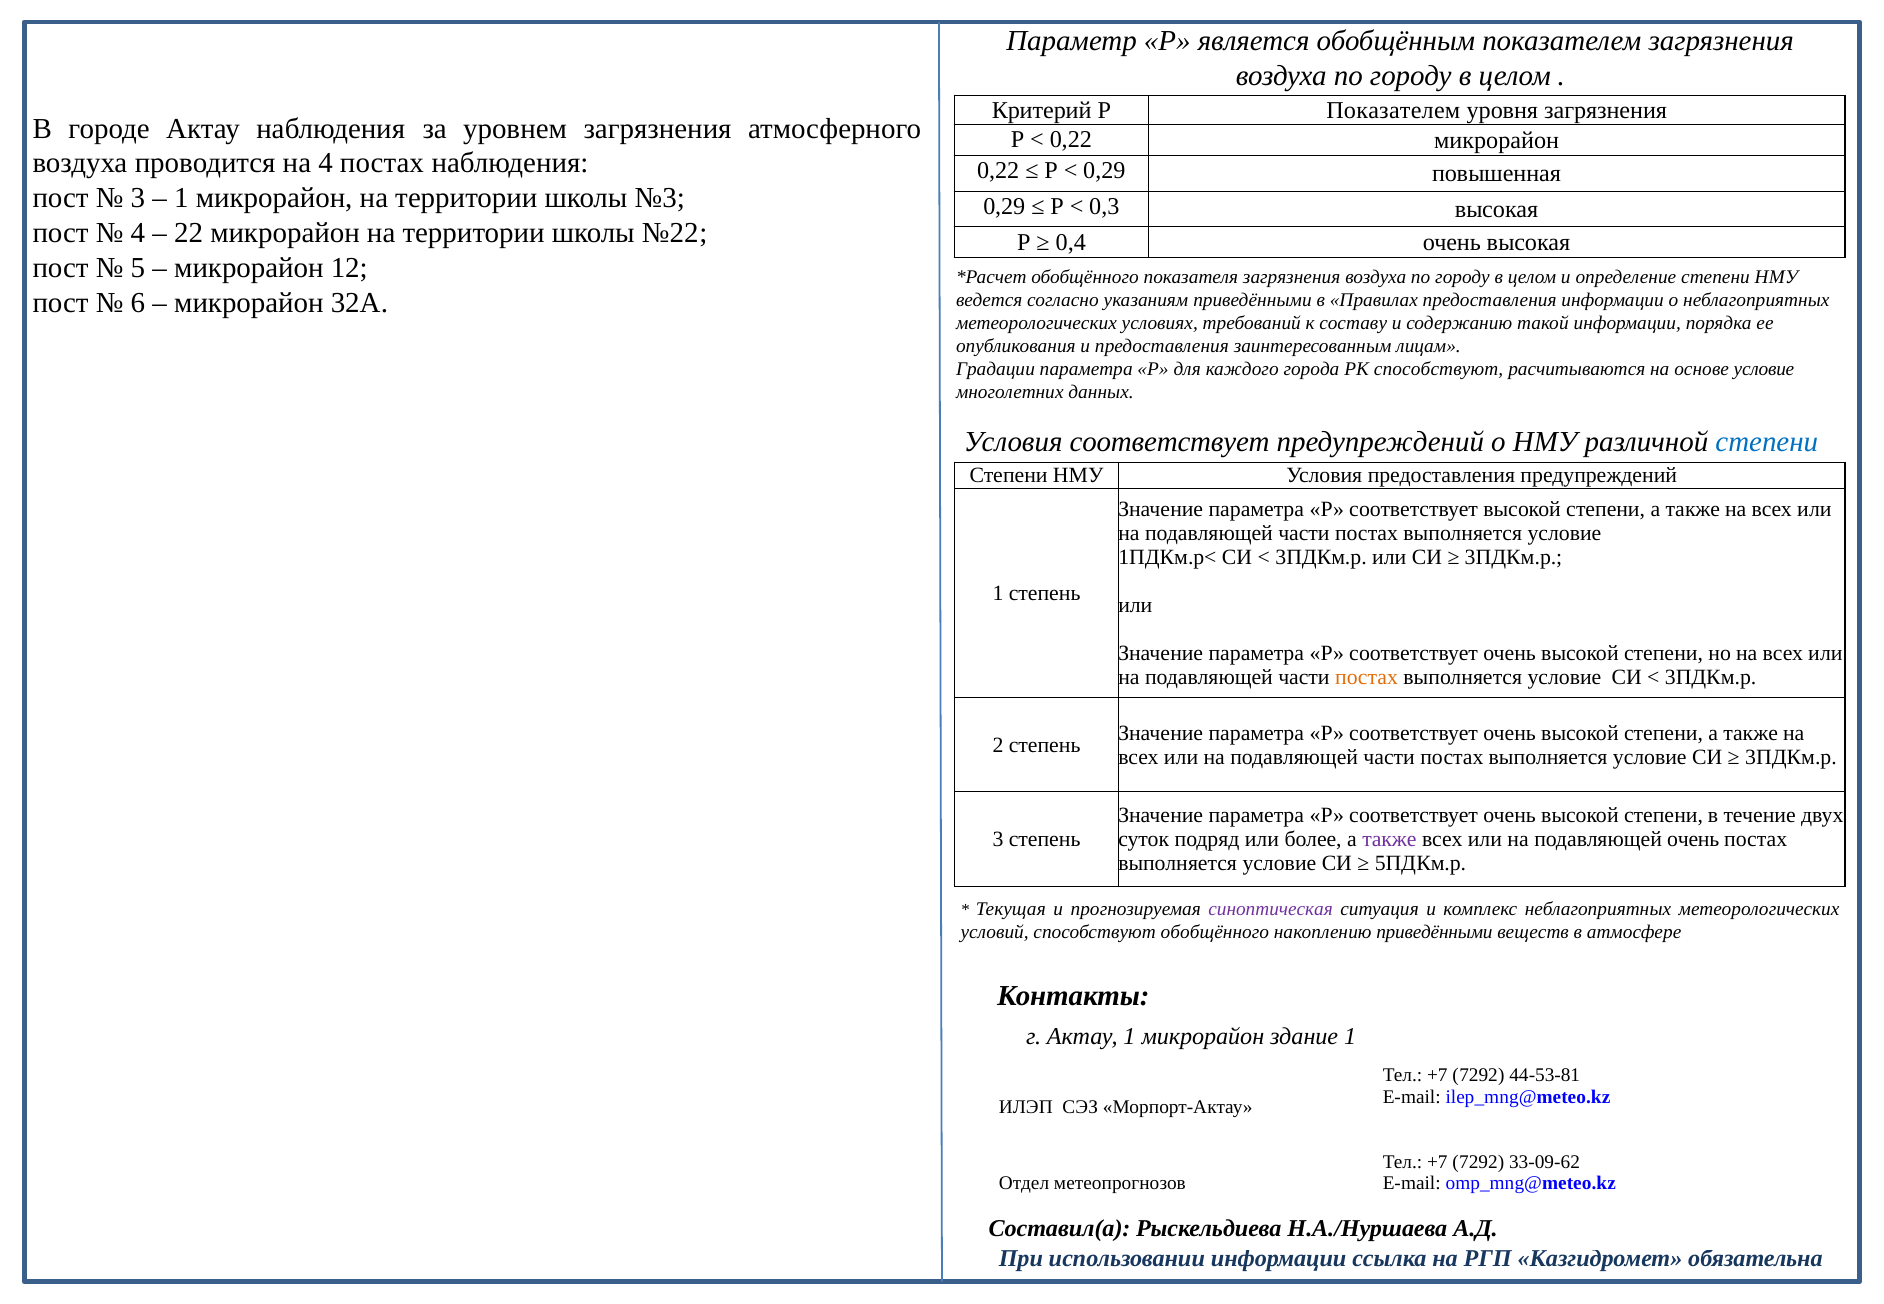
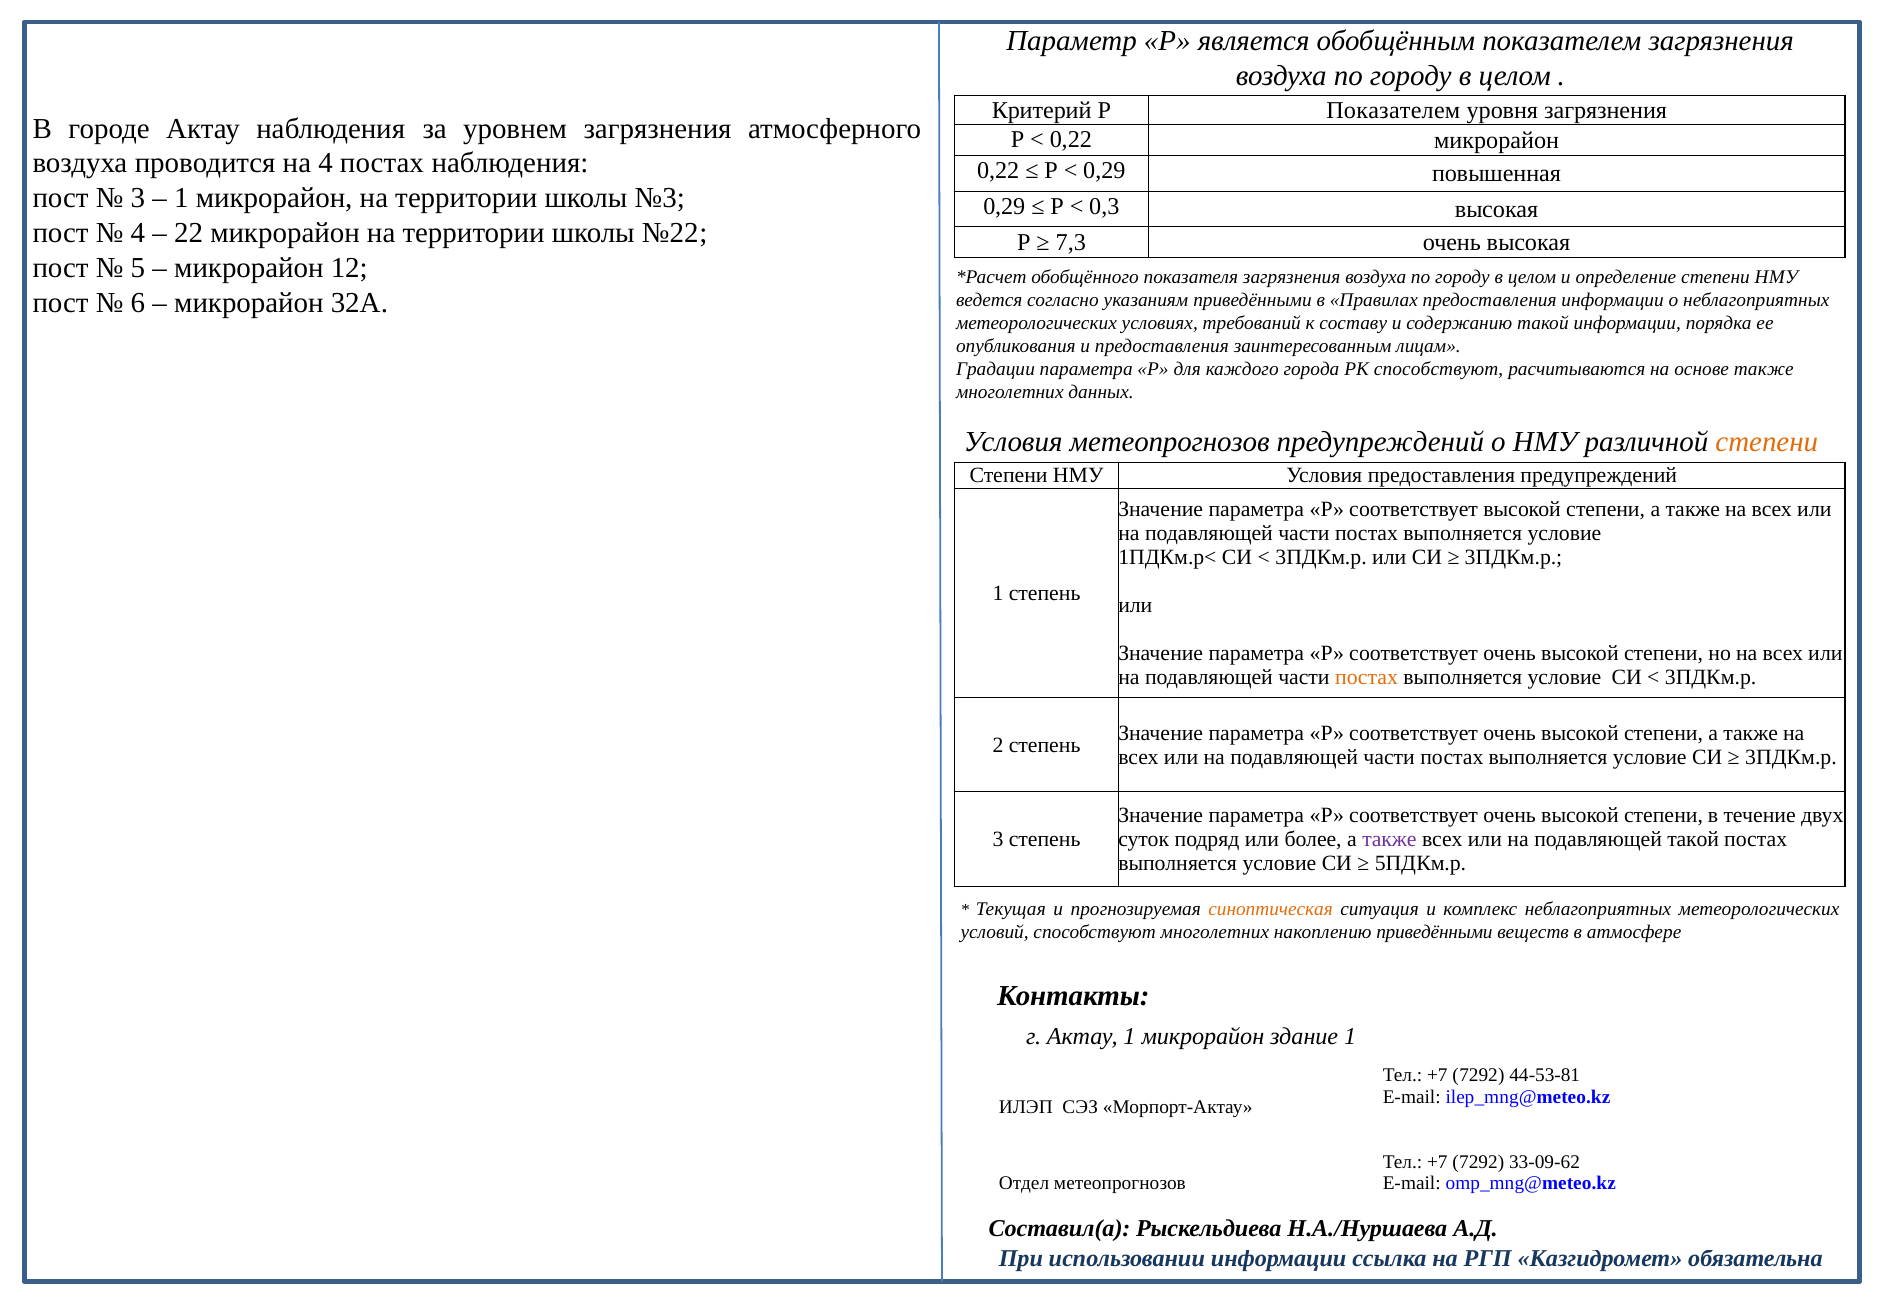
0,4: 0,4 -> 7,3 (1071, 242)
основе условие: условие -> также (1764, 369)
Условия соответствует: соответствует -> метеопрогнозов (1170, 442)
степени colour: blue -> orange (1767, 442)
подавляющей очень: очень -> такой (1693, 839)
синоптическая colour: purple -> orange (1271, 909)
способствуют обобщённого: обобщённого -> многолетних (1215, 933)
